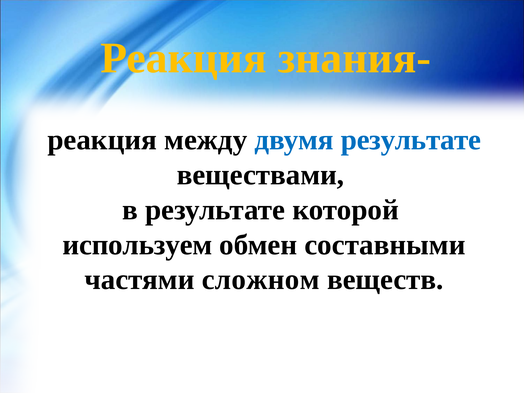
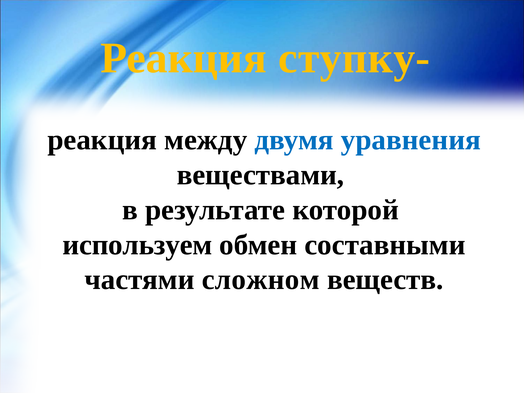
знания-: знания- -> ступку- (354, 58)
двумя результате: результате -> уравнения (411, 140)
